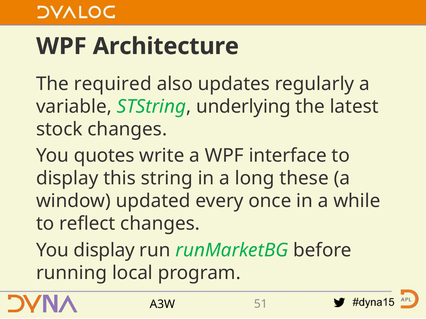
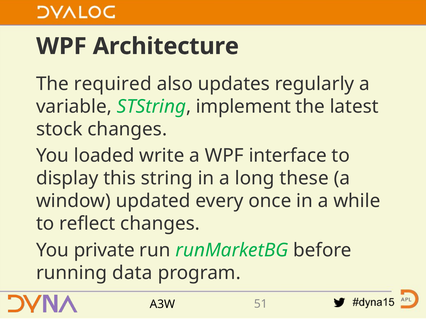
underlying: underlying -> implement (244, 107)
quotes: quotes -> loaded (104, 156)
You display: display -> private (104, 251)
local: local -> data (132, 273)
